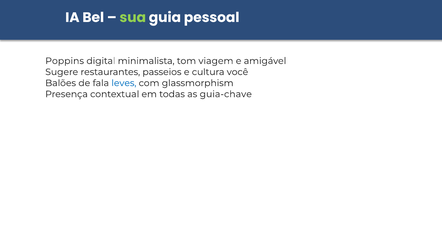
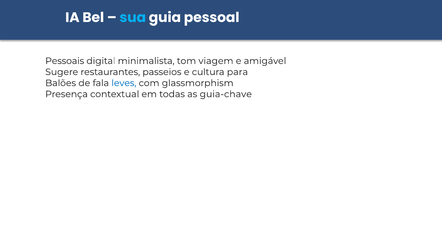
sua colour: light green -> light blue (133, 18)
Poppins: Poppins -> Pessoais (65, 61)
você: você -> para (237, 72)
